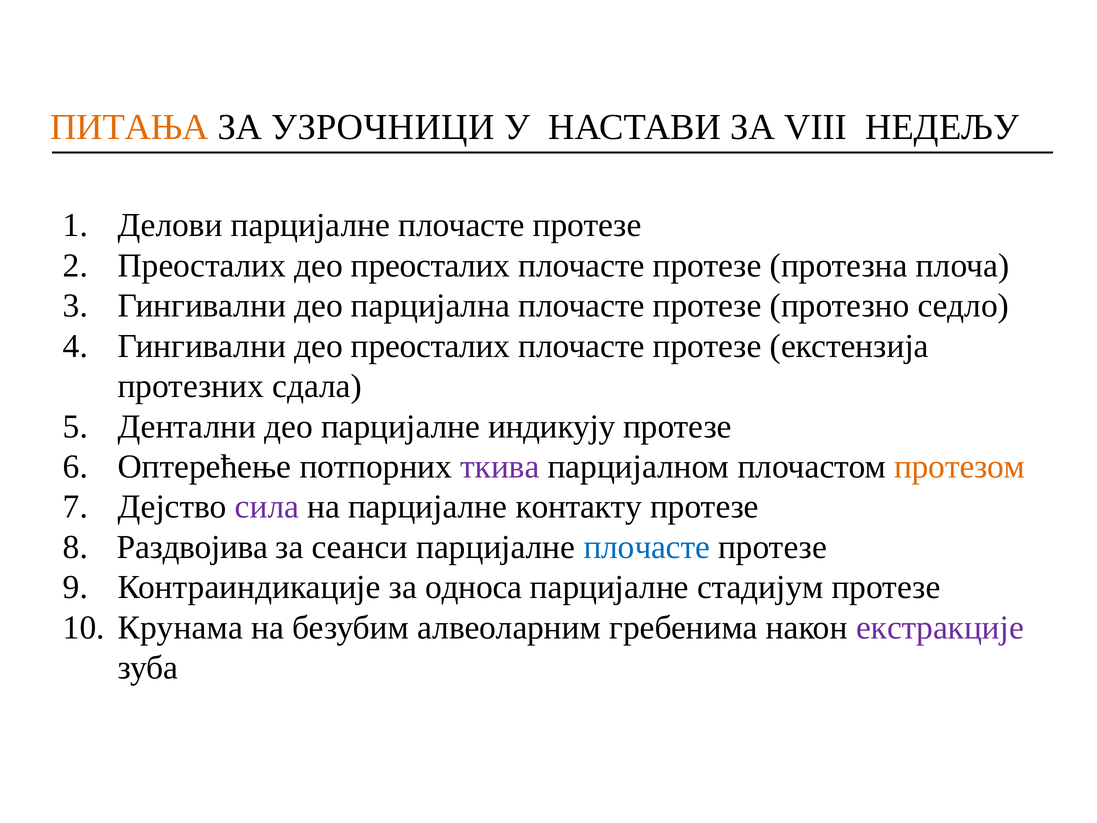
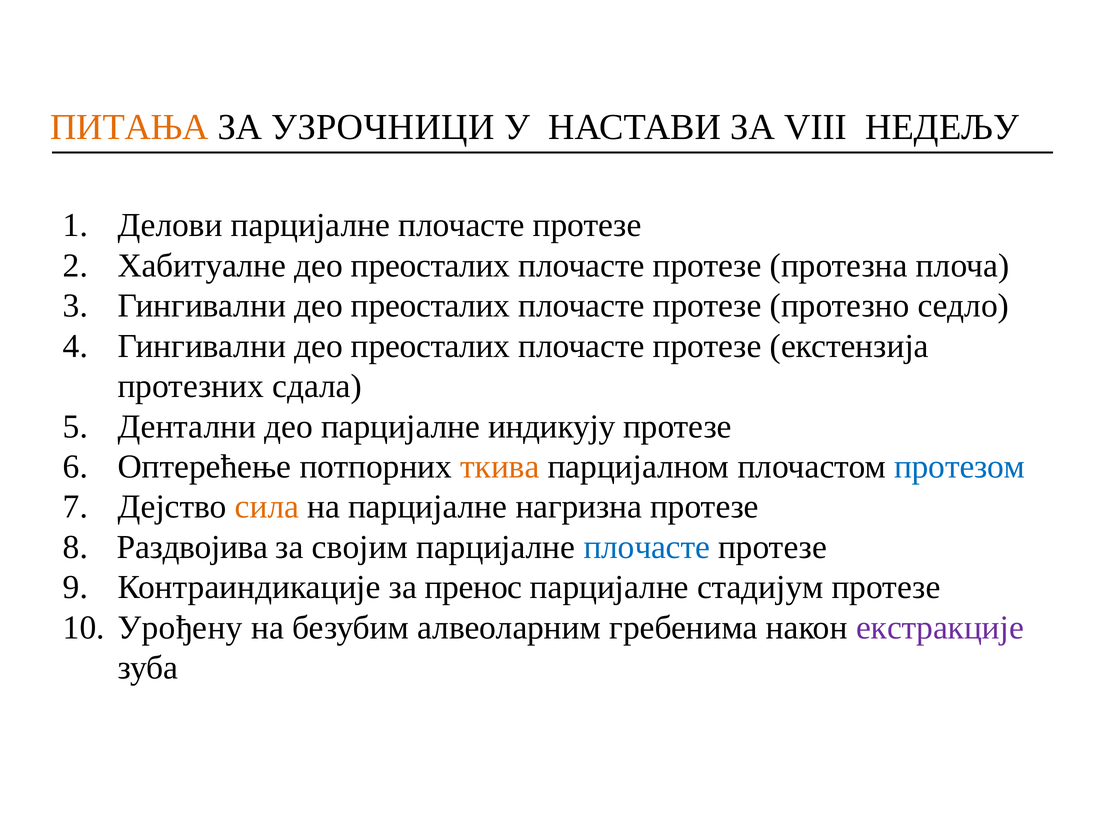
Преосталих: Преосталих -> Хабитуалне (202, 266)
парцијална: парцијална -> преосталих (431, 306)
ткива colour: purple -> orange (500, 467)
протезом colour: orange -> blue (960, 467)
сила colour: purple -> orange (267, 507)
контакту: контакту -> нагризна (579, 507)
сеанси: сеанси -> својим (360, 547)
односа: односа -> пренос (474, 587)
Крунама: Крунама -> Урођену (180, 627)
